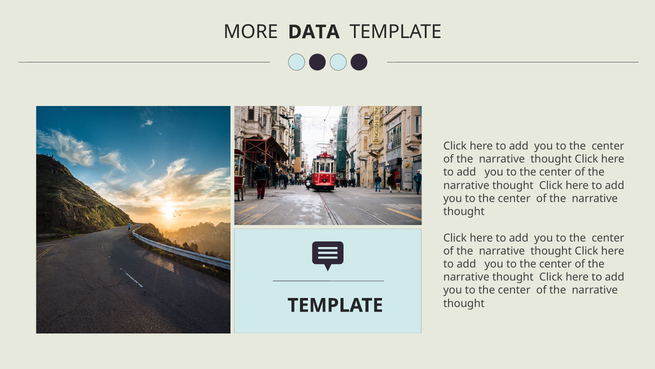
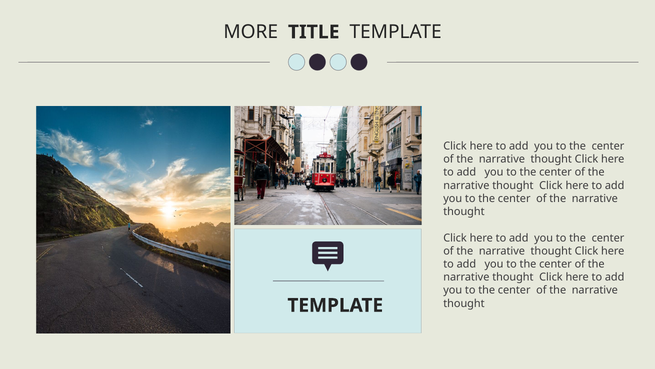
DATA: DATA -> TITLE (314, 32)
